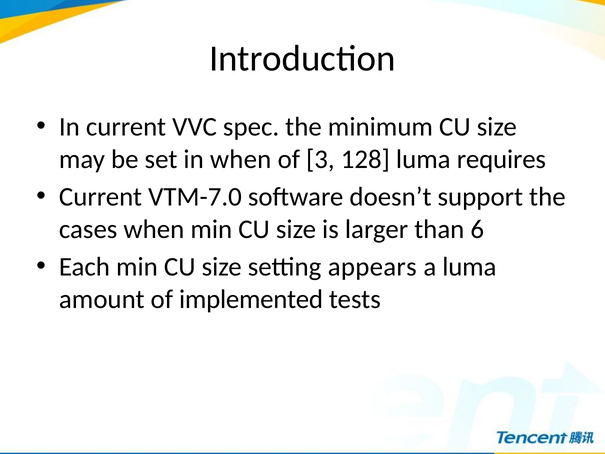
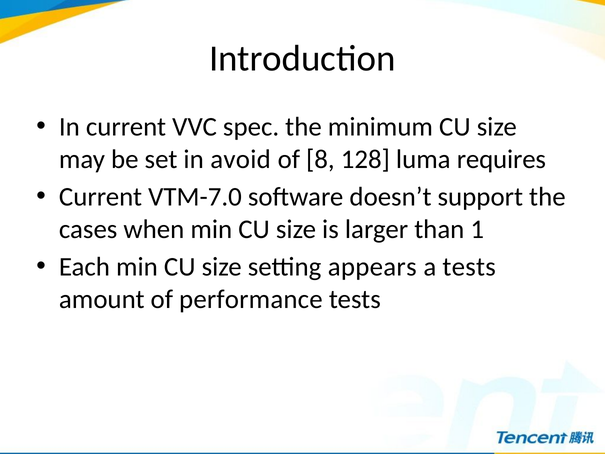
in when: when -> avoid (241, 159)
3: 3 -> 8 (320, 159)
6: 6 -> 1 (477, 229)
a luma: luma -> tests (469, 267)
implemented: implemented -> performance (251, 299)
